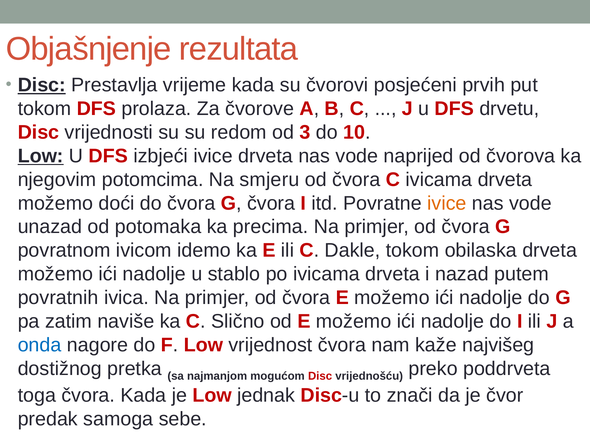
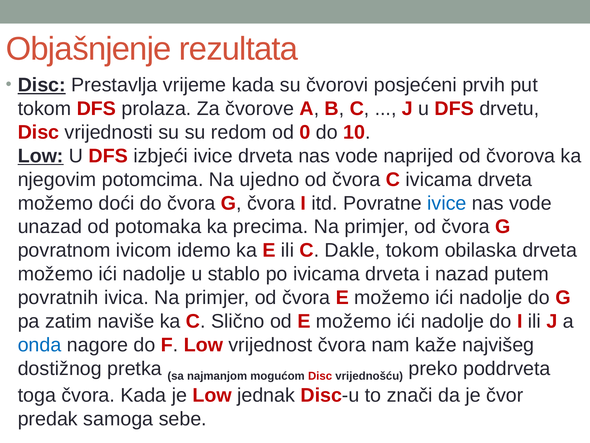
3: 3 -> 0 (305, 132)
smjeru: smjeru -> ujedno (269, 179)
ivice colour: orange -> blue (447, 203)
